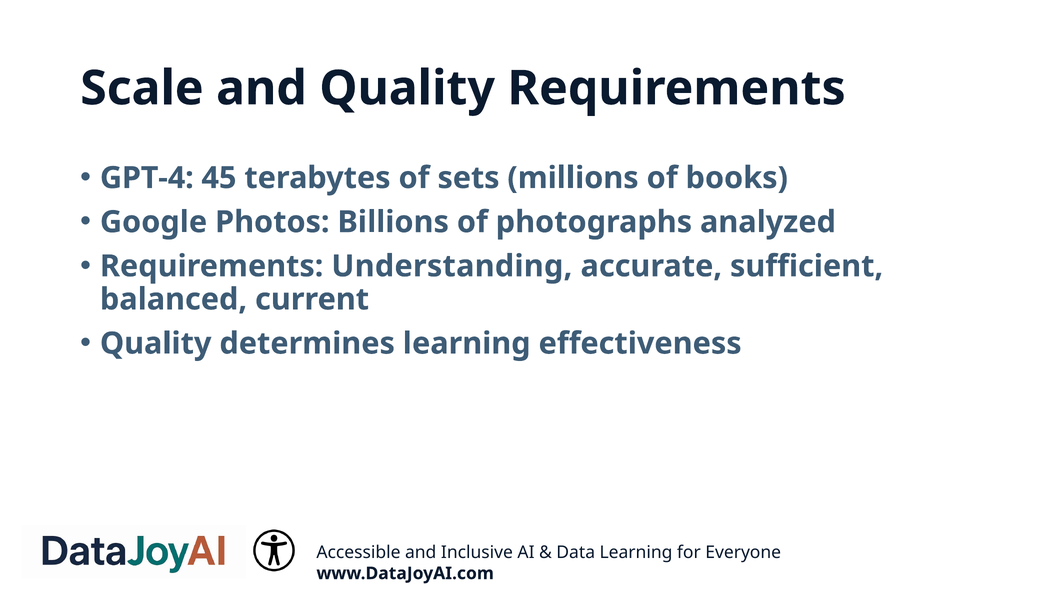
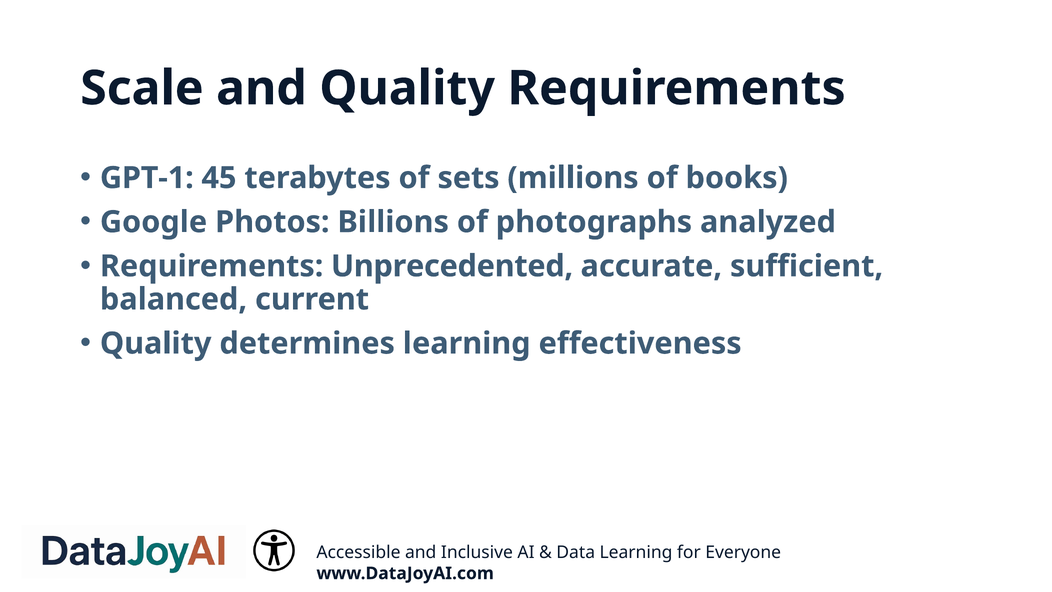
GPT-4: GPT-4 -> GPT-1 (147, 178)
Understanding: Understanding -> Unprecedented (452, 266)
